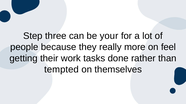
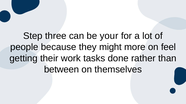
really: really -> might (110, 47)
tempted: tempted -> between (62, 70)
